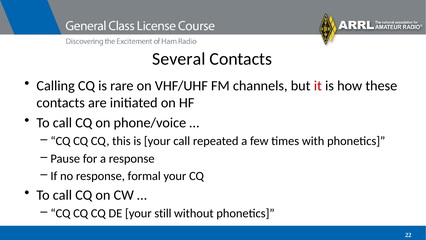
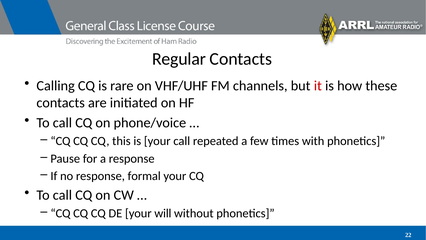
Several: Several -> Regular (179, 59)
still: still -> will (163, 213)
